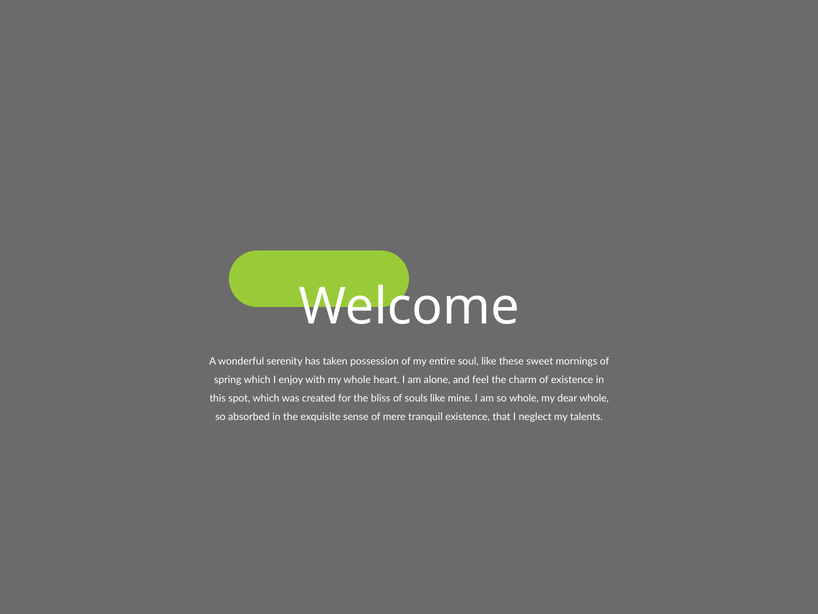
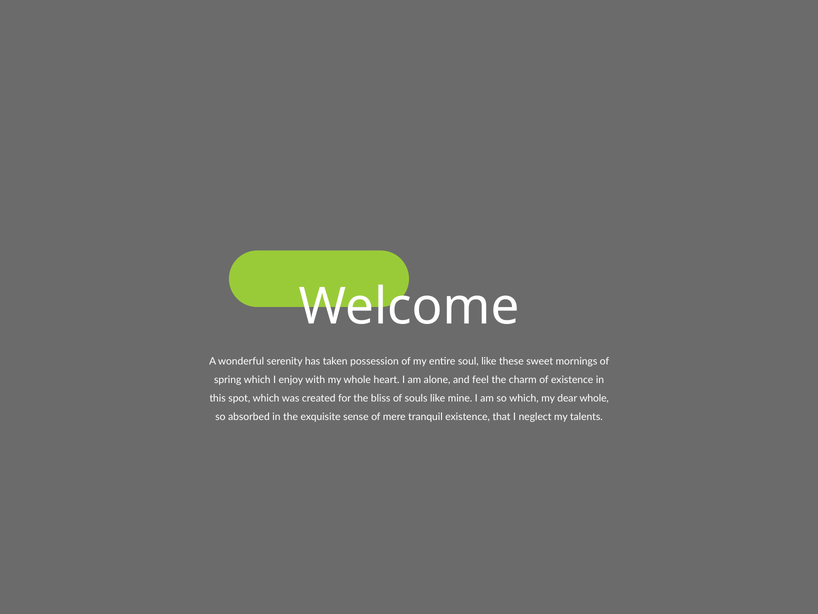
so whole: whole -> which (524, 398)
